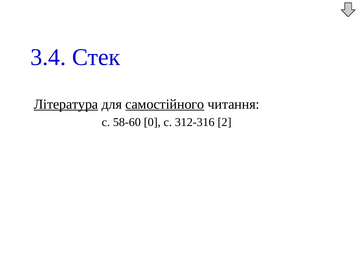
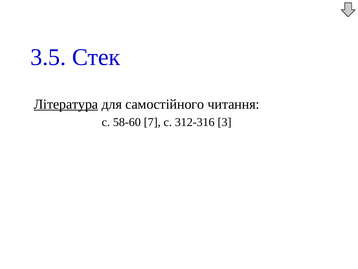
3.4: 3.4 -> 3.5 (48, 57)
самостійного underline: present -> none (165, 104)
0: 0 -> 7 (152, 122)
2: 2 -> 3 (225, 122)
